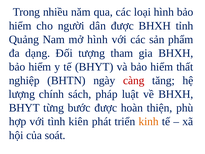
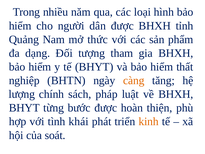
mở hình: hình -> thức (98, 39)
càng colour: red -> orange (134, 80)
kiên: kiên -> khái (79, 121)
